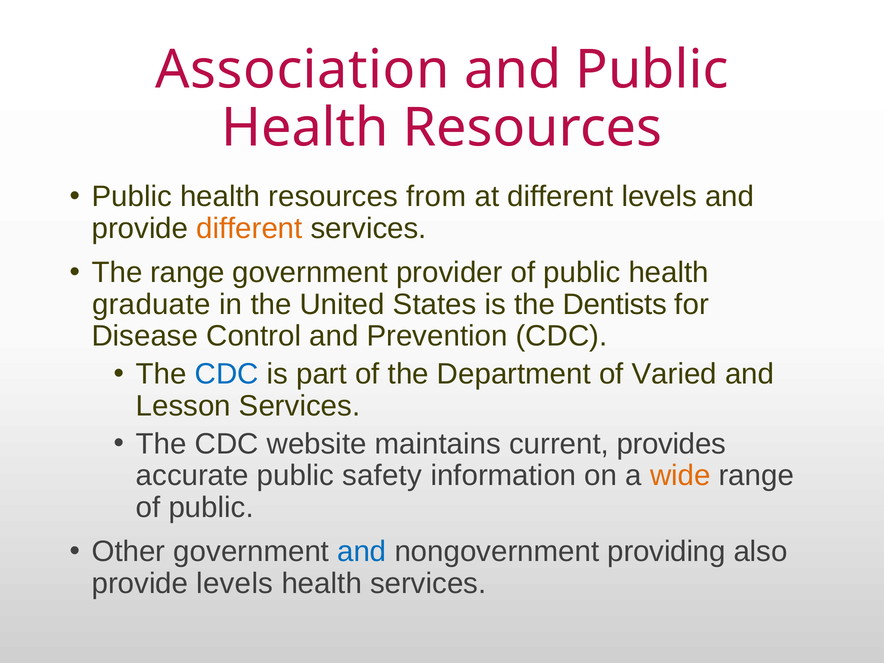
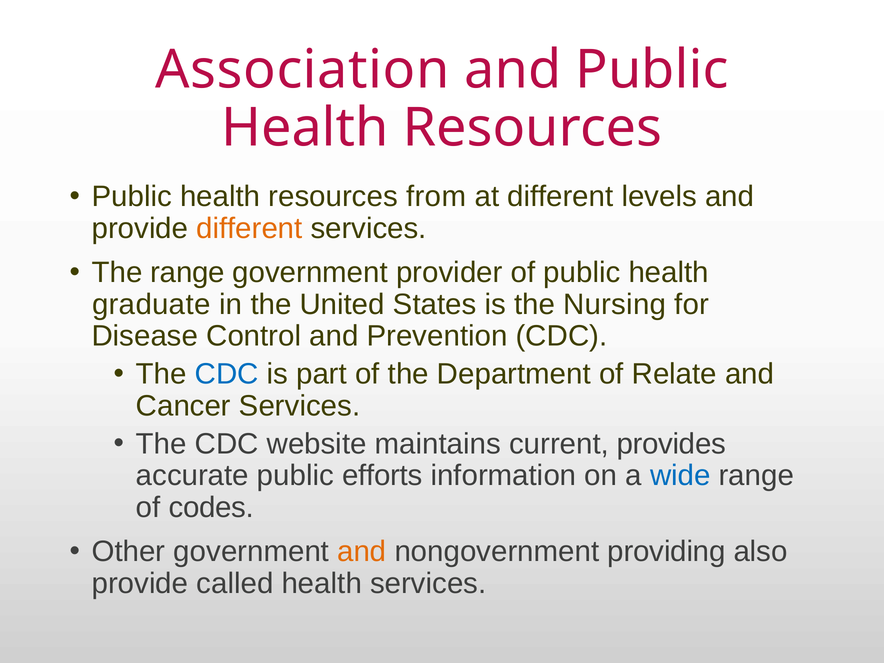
Dentists: Dentists -> Nursing (615, 304)
Varied: Varied -> Relate (674, 374)
Lesson: Lesson -> Cancer (183, 406)
safety: safety -> efforts (382, 476)
wide colour: orange -> blue (680, 476)
public: public -> codes (211, 507)
and colour: blue -> orange (362, 552)
provide levels: levels -> called (235, 583)
